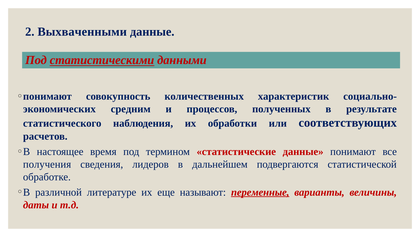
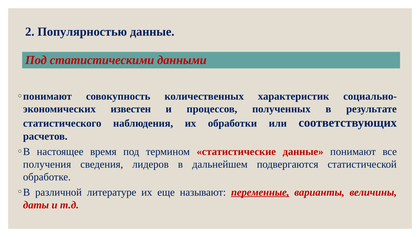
Выхваченными: Выхваченными -> Популярностью (82, 32)
статистическими underline: present -> none (102, 60)
средним: средним -> известен (131, 109)
